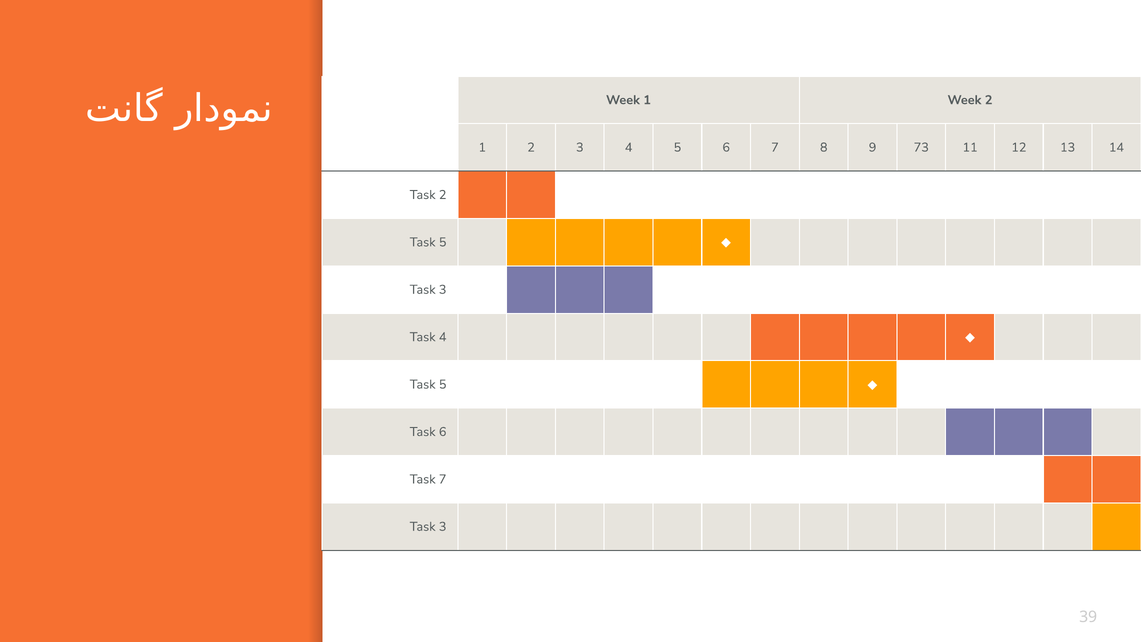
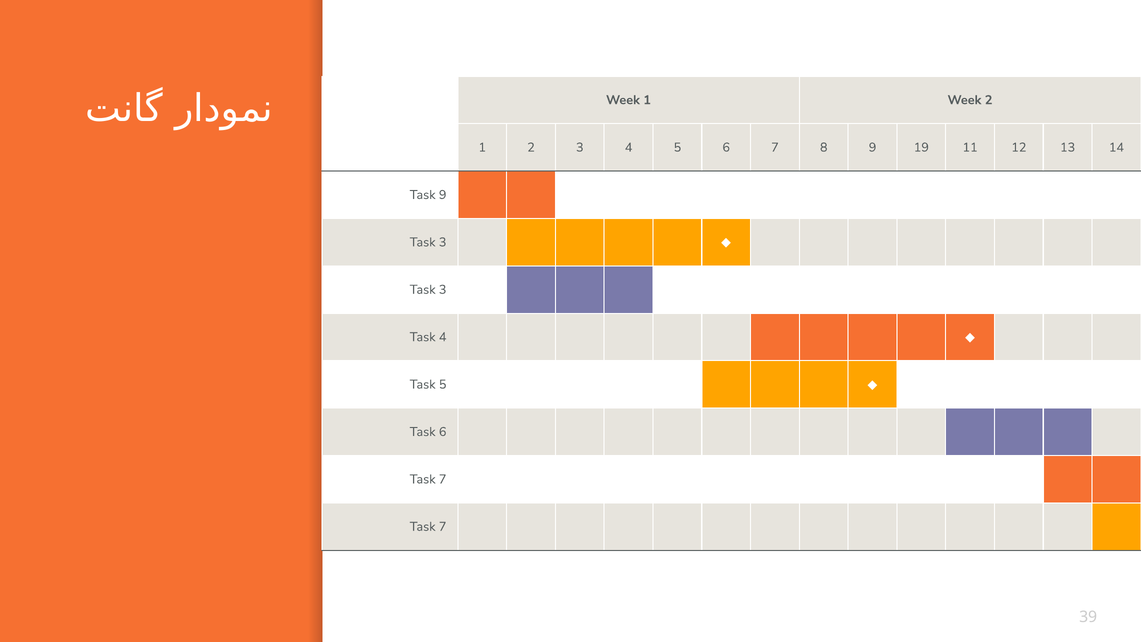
73: 73 -> 19 (921, 147)
Task 2: 2 -> 9 (443, 195)
5: 5 -> 3 (443, 242)
3: 3 -> 7 (443, 526)
